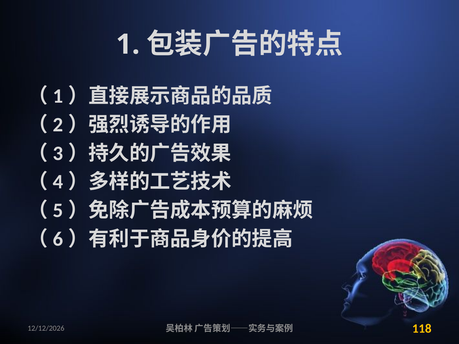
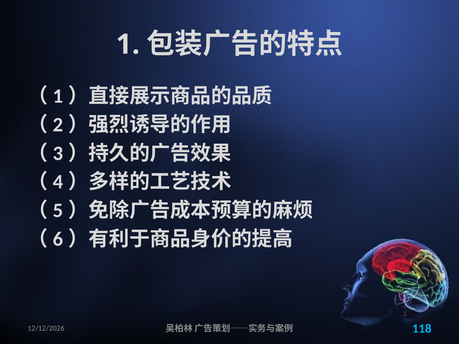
118 colour: yellow -> light blue (422, 329)
